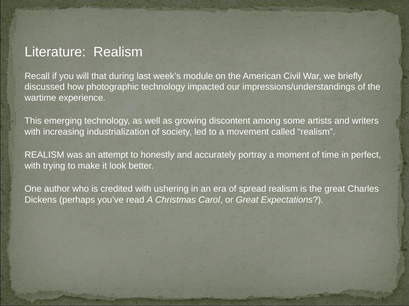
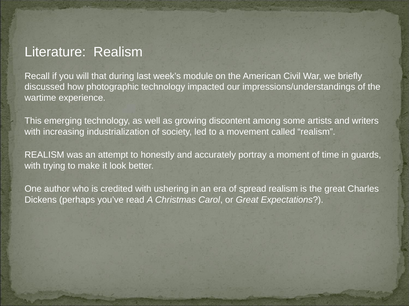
perfect: perfect -> guards (366, 155)
